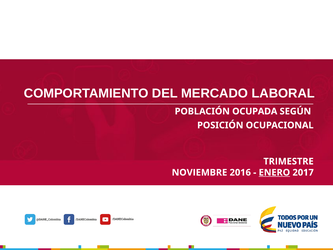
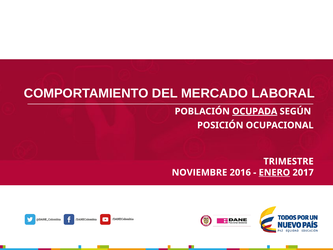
OCUPADA underline: none -> present (255, 111)
